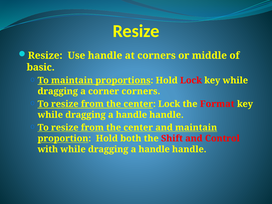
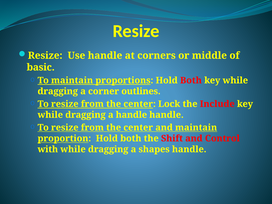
proportions Hold Lock: Lock -> Both (191, 80)
corner corners: corners -> outlines (141, 91)
Format: Format -> Include (217, 104)
handle: handle -> shapes (154, 149)
